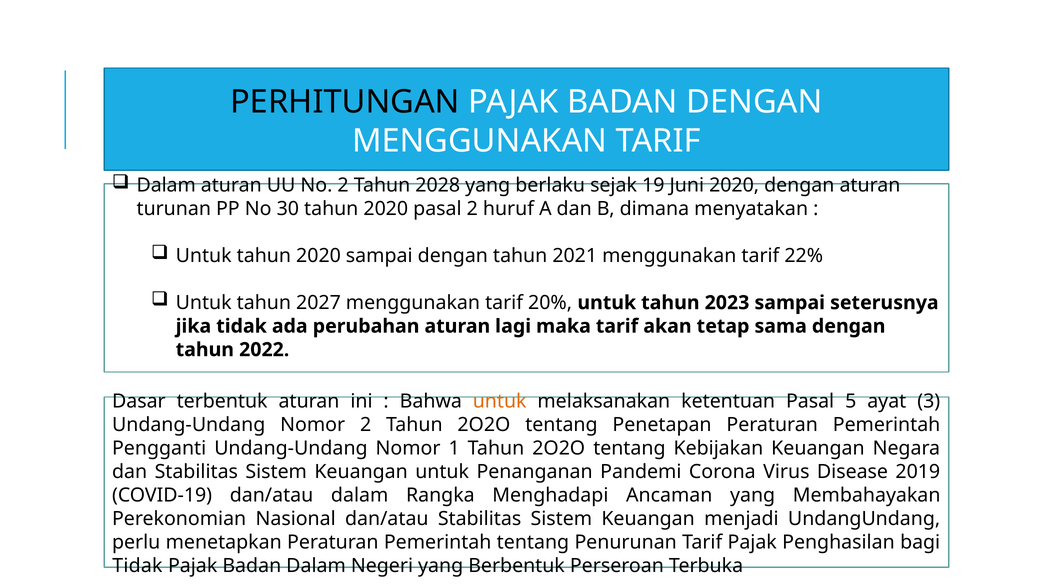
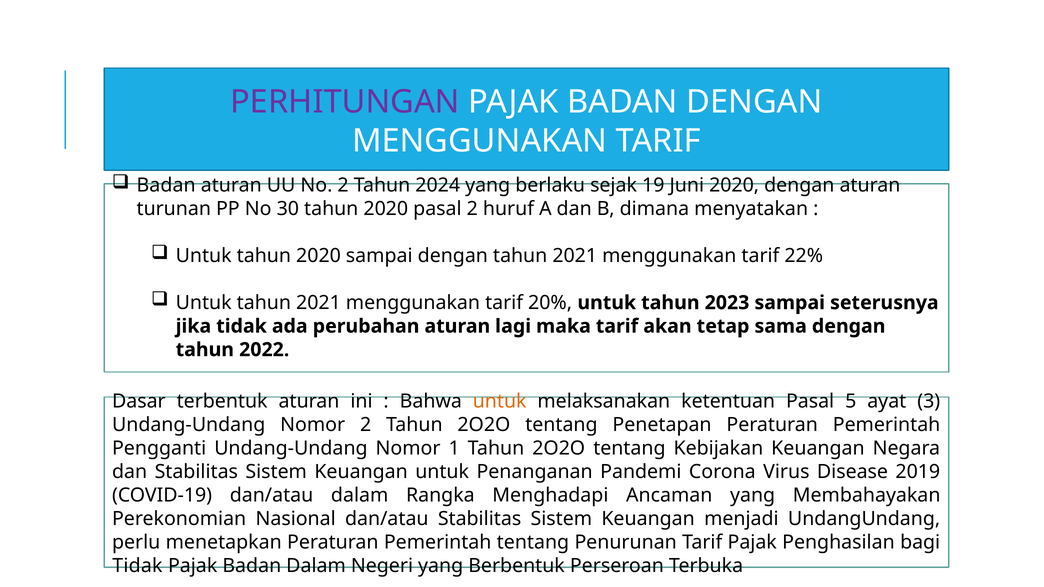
PERHITUNGAN colour: black -> purple (345, 102)
Dalam: Dalam -> Badan (166, 185)
2028: 2028 -> 2024 (438, 185)
Untuk tahun 2027: 2027 -> 2021 (318, 303)
